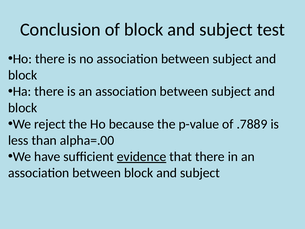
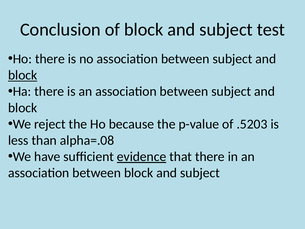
block underline: none -> present (23, 75)
.7889: .7889 -> .5203 (252, 124)
alpha=.00: alpha=.00 -> alpha=.08 (87, 140)
